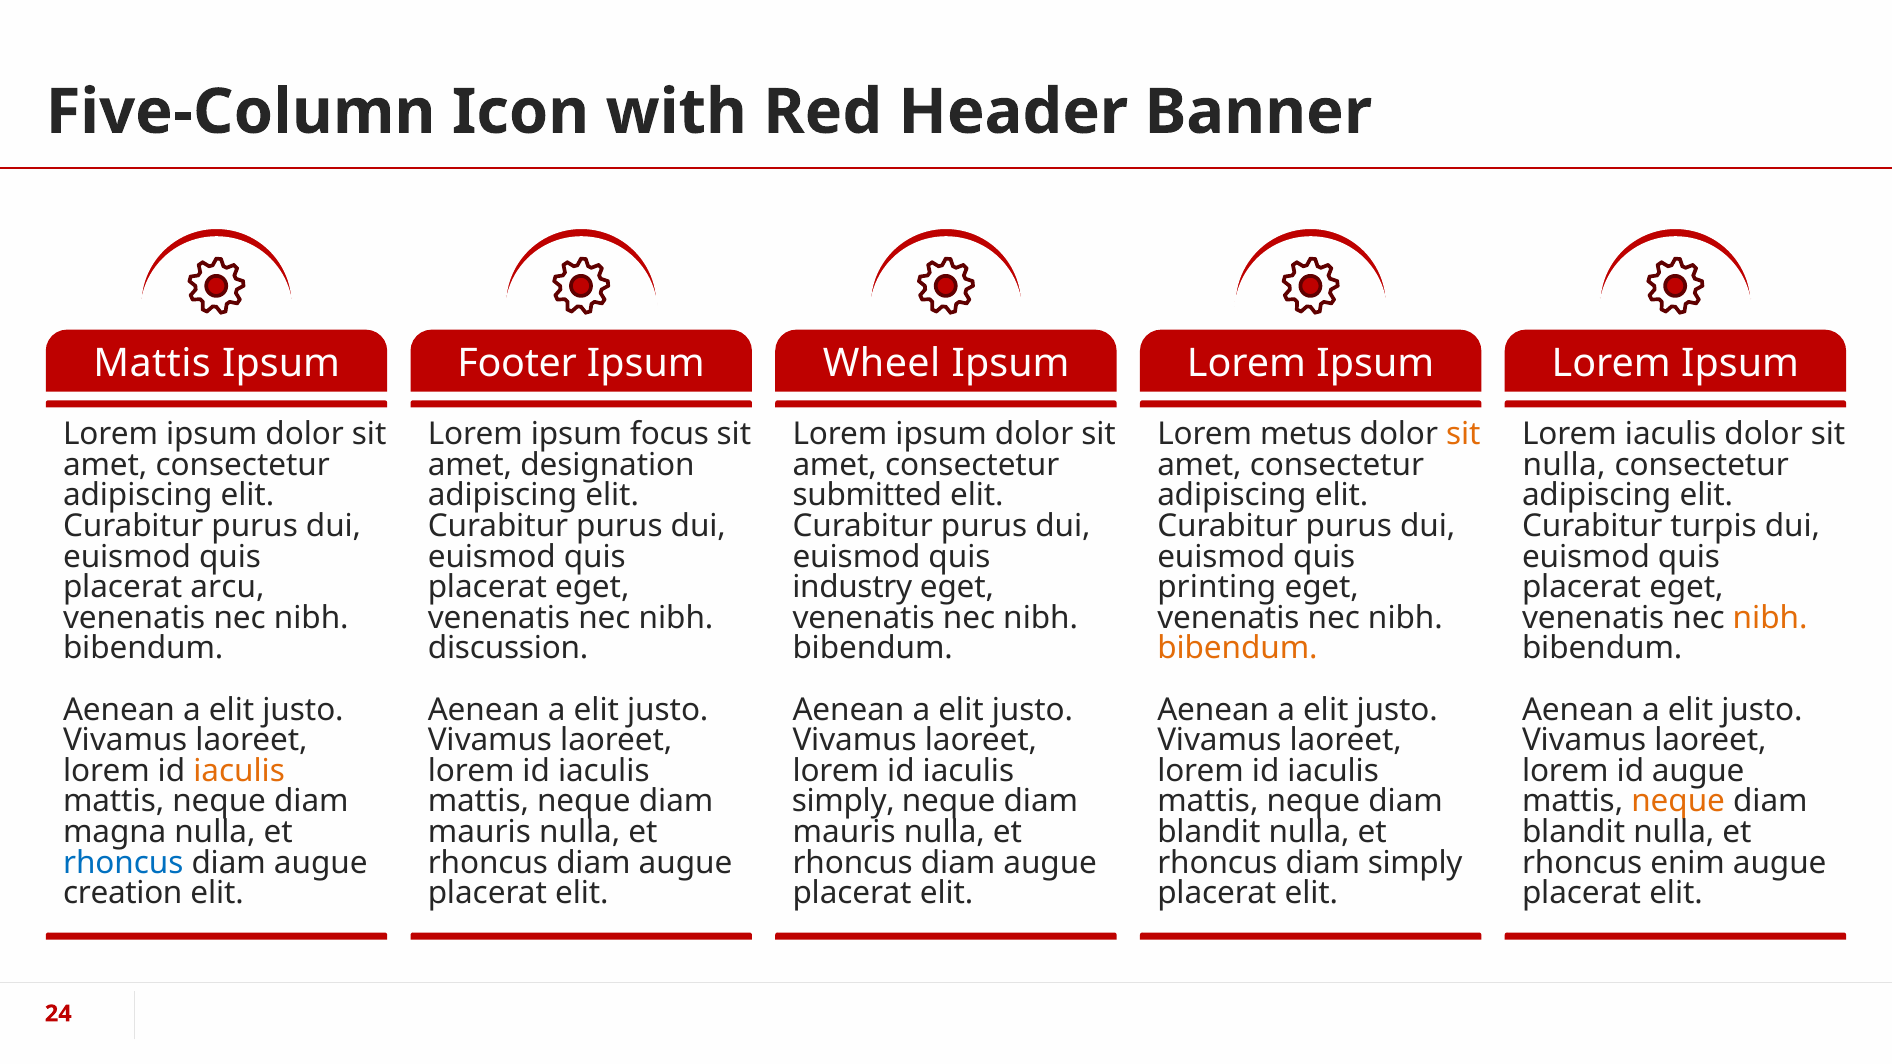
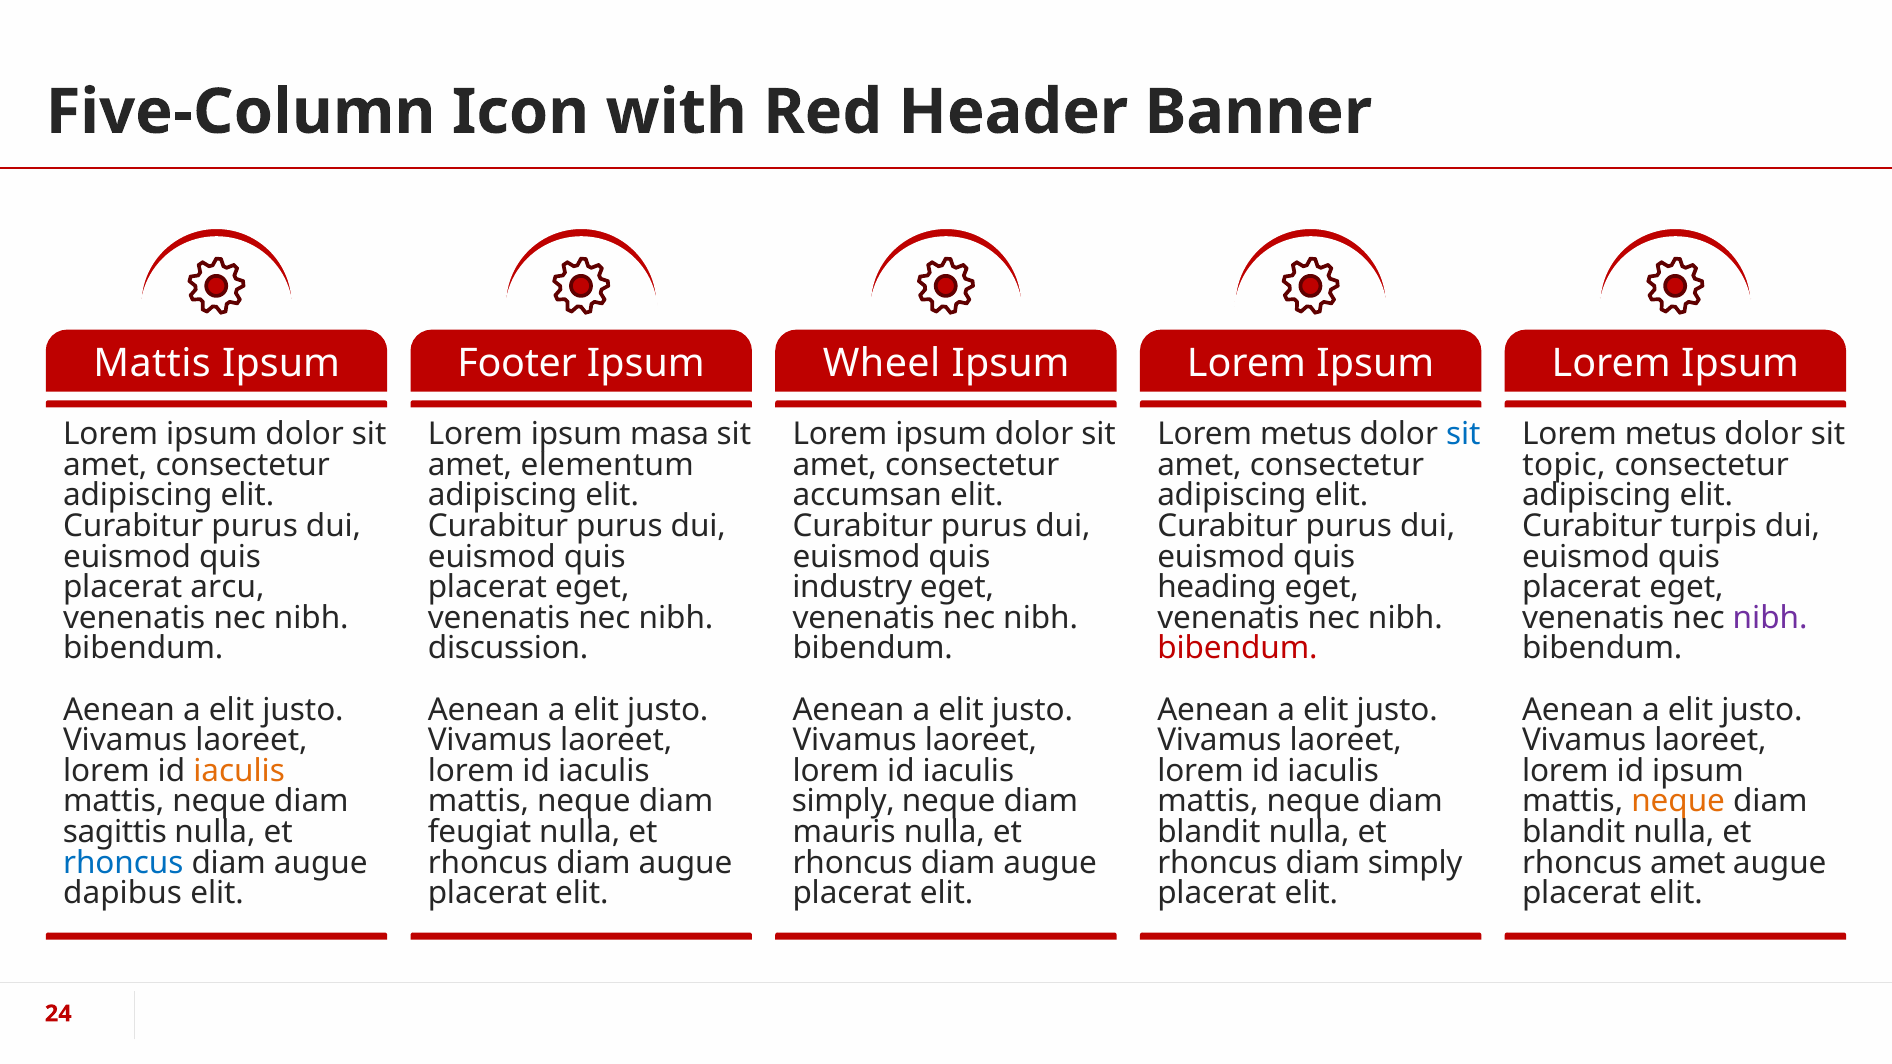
focus: focus -> masa (670, 434)
sit colour: orange -> blue (1463, 434)
iaculis: iaculis -> metus (1671, 434)
designation: designation -> elementum (607, 465)
nulla: nulla -> topic (1564, 465)
submitted: submitted -> accumsan (867, 496)
printing: printing -> heading (1217, 587)
nibh colour: orange -> purple (1770, 618)
bibendum colour: orange -> red (1237, 649)
id augue: augue -> ipsum (1698, 771)
magna: magna -> sagittis (115, 832)
mauris: mauris -> feugiat (480, 832)
rhoncus enim: enim -> amet (1688, 863)
creation: creation -> dapibus (123, 894)
